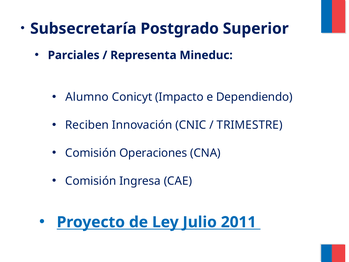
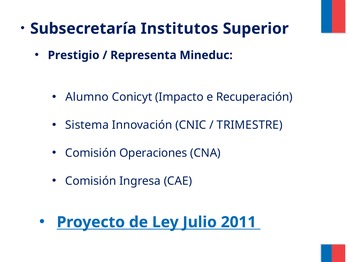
Postgrado: Postgrado -> Institutos (180, 29)
Parciales: Parciales -> Prestigio (74, 55)
Dependiendo: Dependiendo -> Recuperación (254, 97)
Reciben: Reciben -> Sistema (87, 125)
